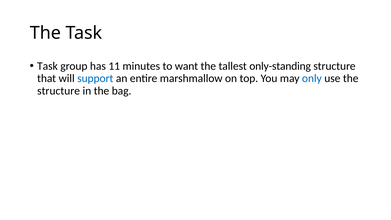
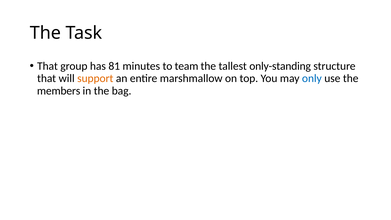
Task: Task -> That (47, 66)
11: 11 -> 81 (114, 66)
want: want -> team (187, 66)
support colour: blue -> orange (95, 78)
structure: structure -> members (59, 91)
